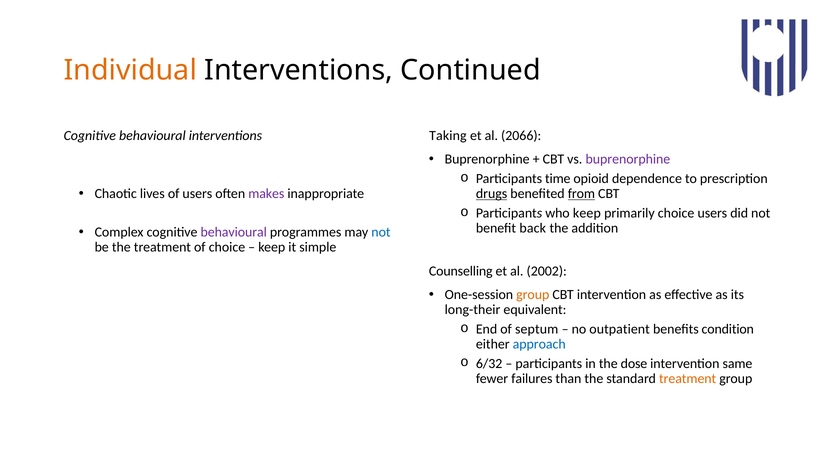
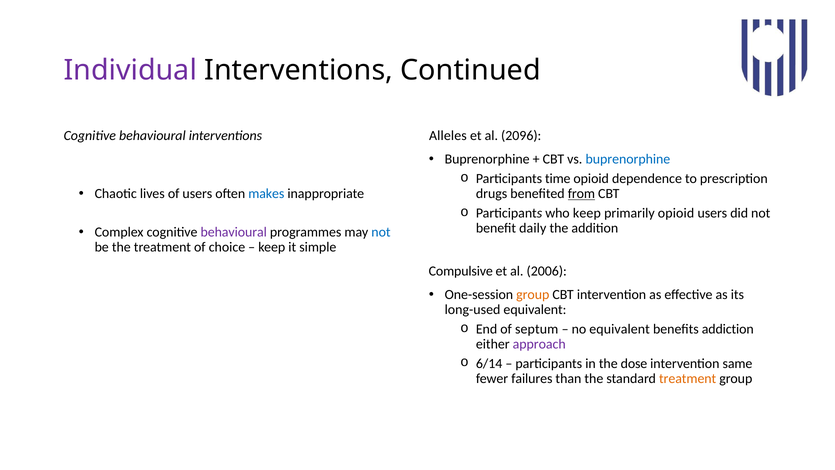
Individual colour: orange -> purple (130, 70)
Taking: Taking -> Alleles (448, 136)
2066: 2066 -> 2096 (521, 136)
buprenorphine colour: purple -> blue (628, 159)
makes colour: purple -> blue (266, 194)
drugs underline: present -> none (492, 194)
primarily choice: choice -> opioid (676, 213)
back: back -> daily (533, 228)
Counselling: Counselling -> Compulsive (461, 271)
2002: 2002 -> 2006 (547, 271)
long-their: long-their -> long-used (473, 310)
no outpatient: outpatient -> equivalent (620, 329)
condition: condition -> addiction (728, 329)
approach colour: blue -> purple (539, 344)
6/32: 6/32 -> 6/14 (489, 363)
